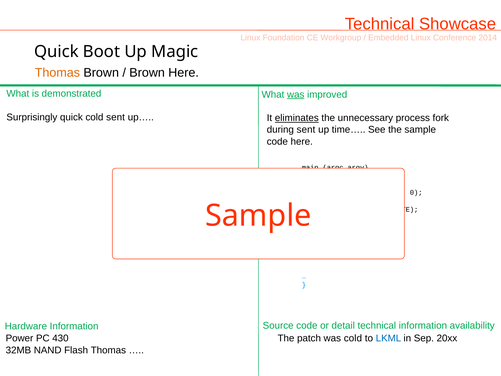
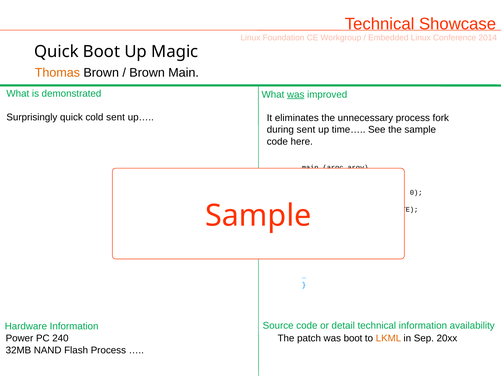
Brown Here: Here -> Main (184, 73)
eliminates underline: present -> none (297, 118)
was cold: cold -> boot (353, 338)
LKML colour: blue -> orange (388, 338)
430: 430 -> 240 (60, 338)
Flash Thomas: Thomas -> Process (108, 350)
